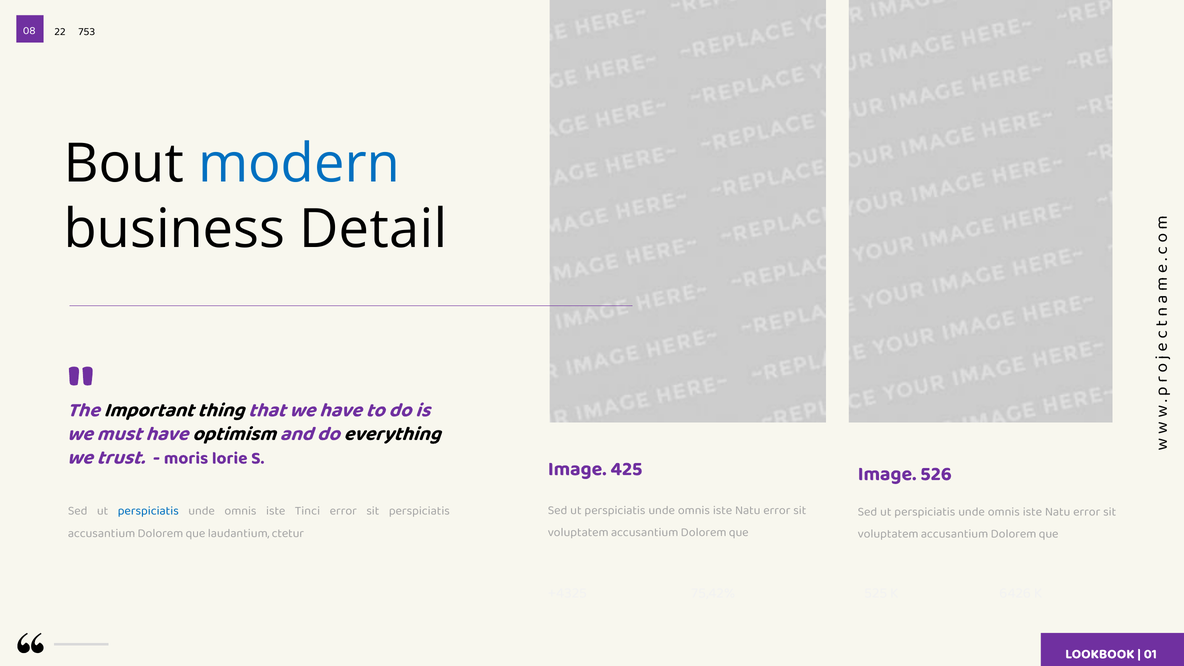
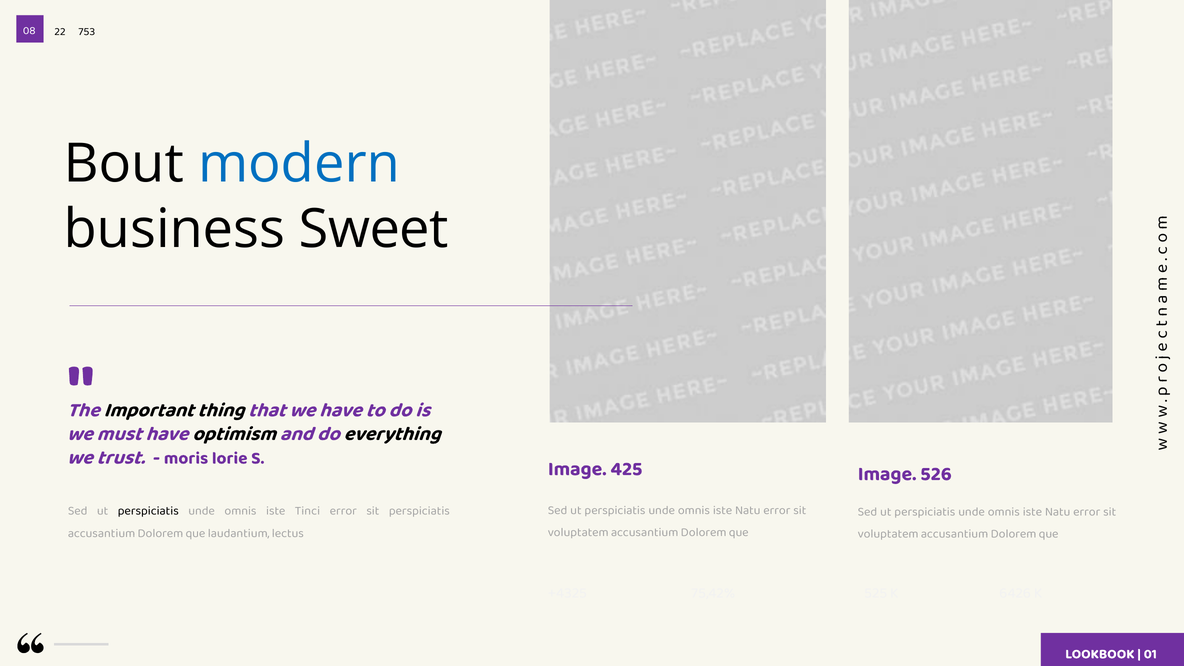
Detail: Detail -> Sweet (374, 229)
perspiciatis colour: blue -> black (148, 511)
ctetur: ctetur -> lectus (288, 533)
